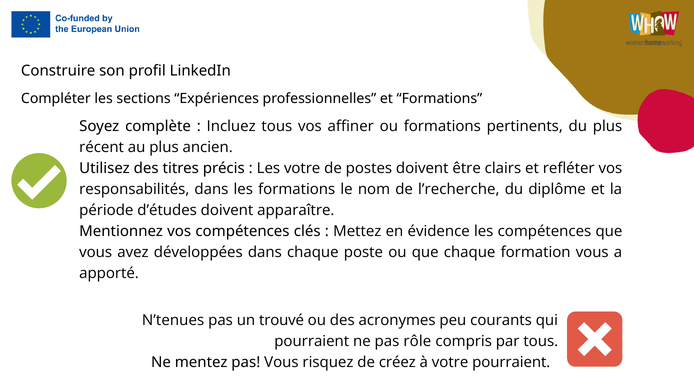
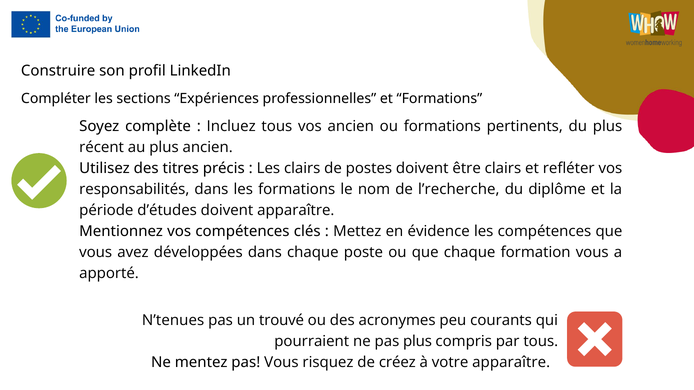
vos affiner: affiner -> ancien (351, 126)
Les votre: votre -> clairs (302, 168)
pas rôle: rôle -> plus (417, 342)
votre pourraient: pourraient -> apparaître (511, 363)
